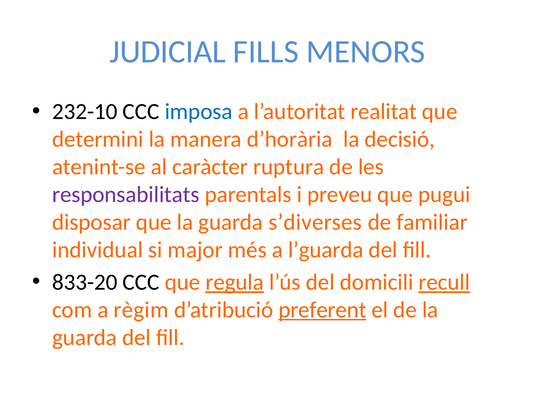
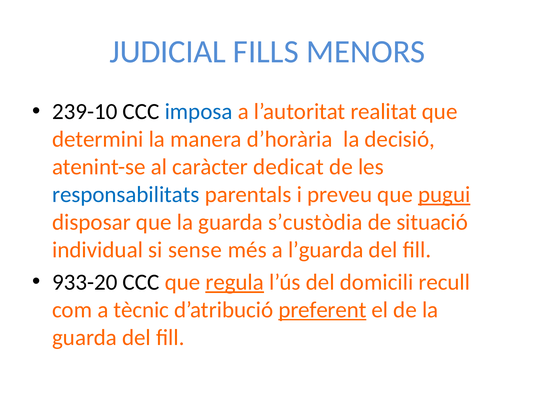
232-10: 232-10 -> 239-10 (85, 112)
ruptura: ruptura -> dedicat (289, 167)
responsabilitats colour: purple -> blue (126, 195)
pugui underline: none -> present (444, 195)
s’diverses: s’diverses -> s’custòdia (315, 222)
familiar: familiar -> situació (432, 222)
major: major -> sense (195, 250)
833-20: 833-20 -> 933-20 (85, 282)
recull underline: present -> none (444, 282)
règim: règim -> tècnic (141, 310)
